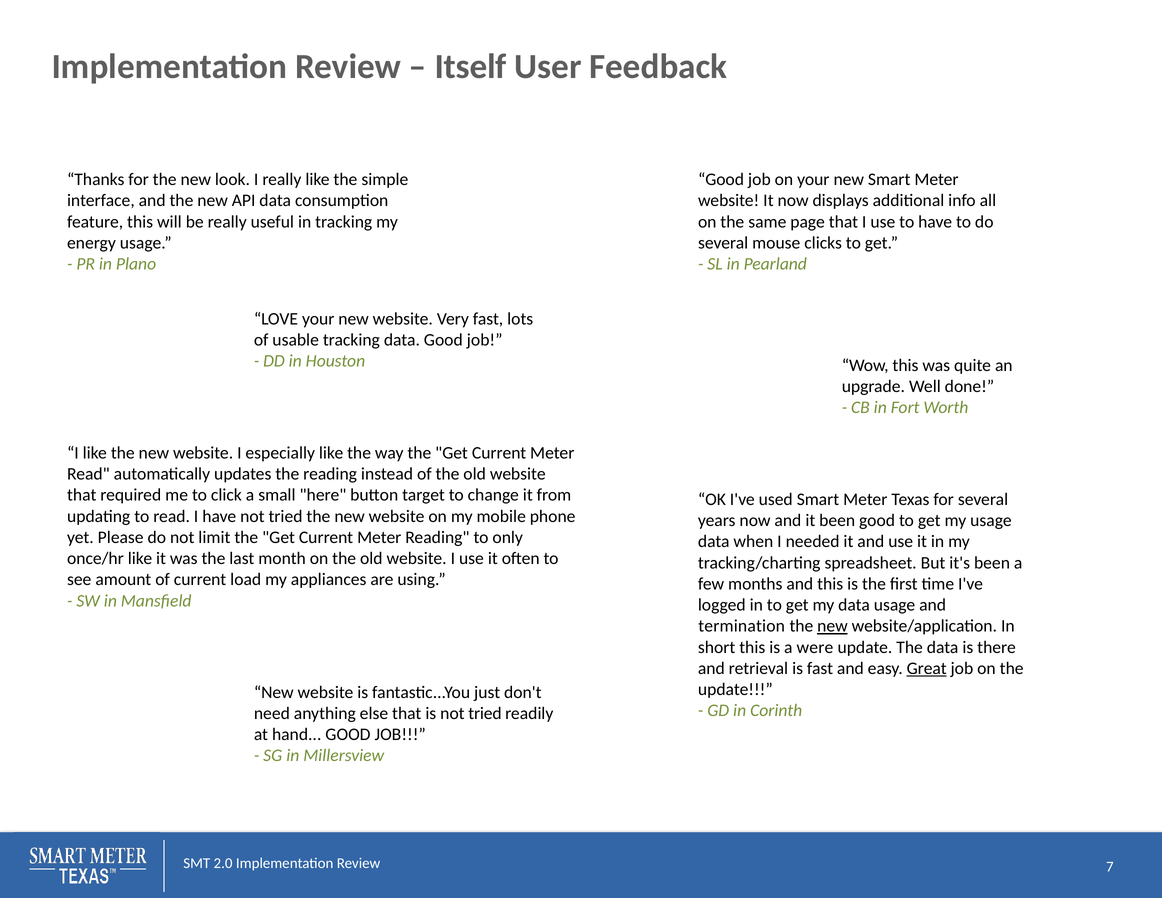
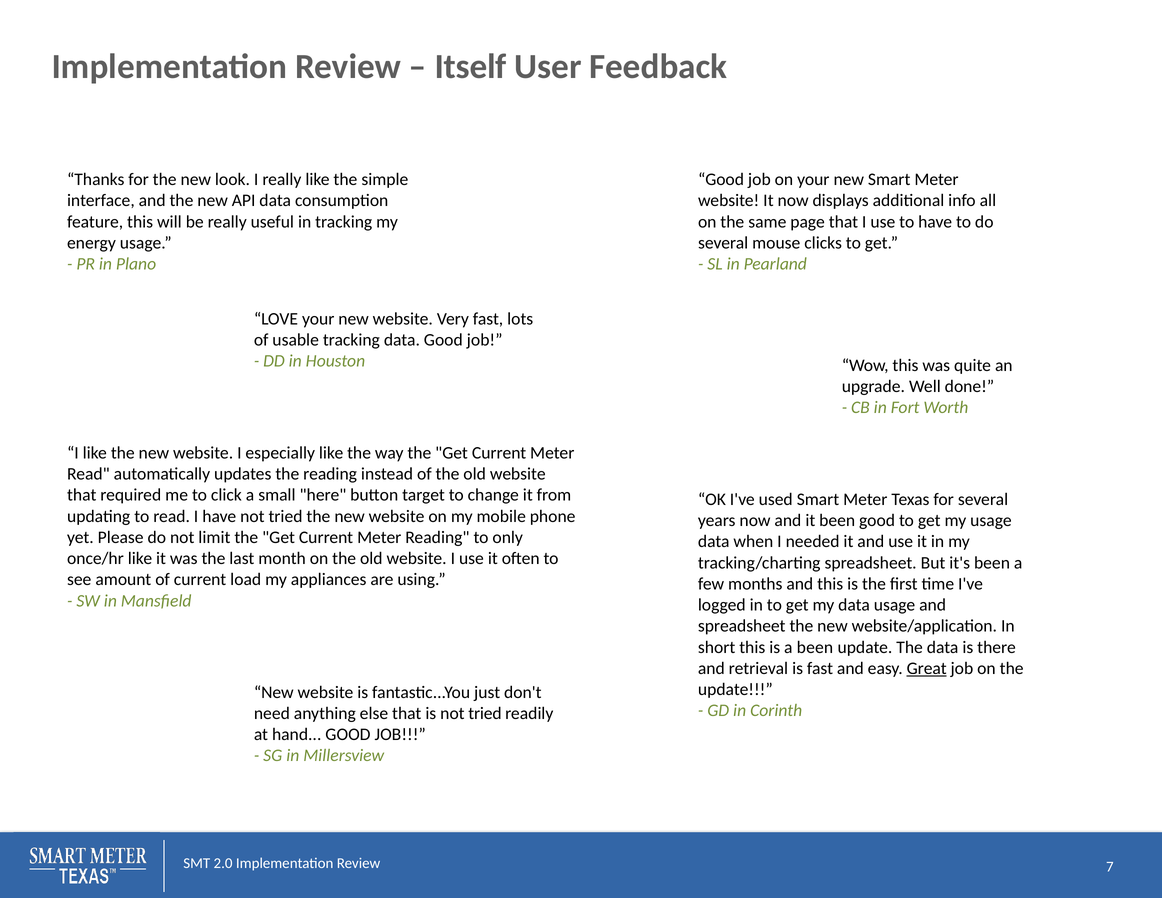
termination: termination -> spreadsheet (742, 626)
new underline: present -> none (832, 626)
a were: were -> been (815, 647)
